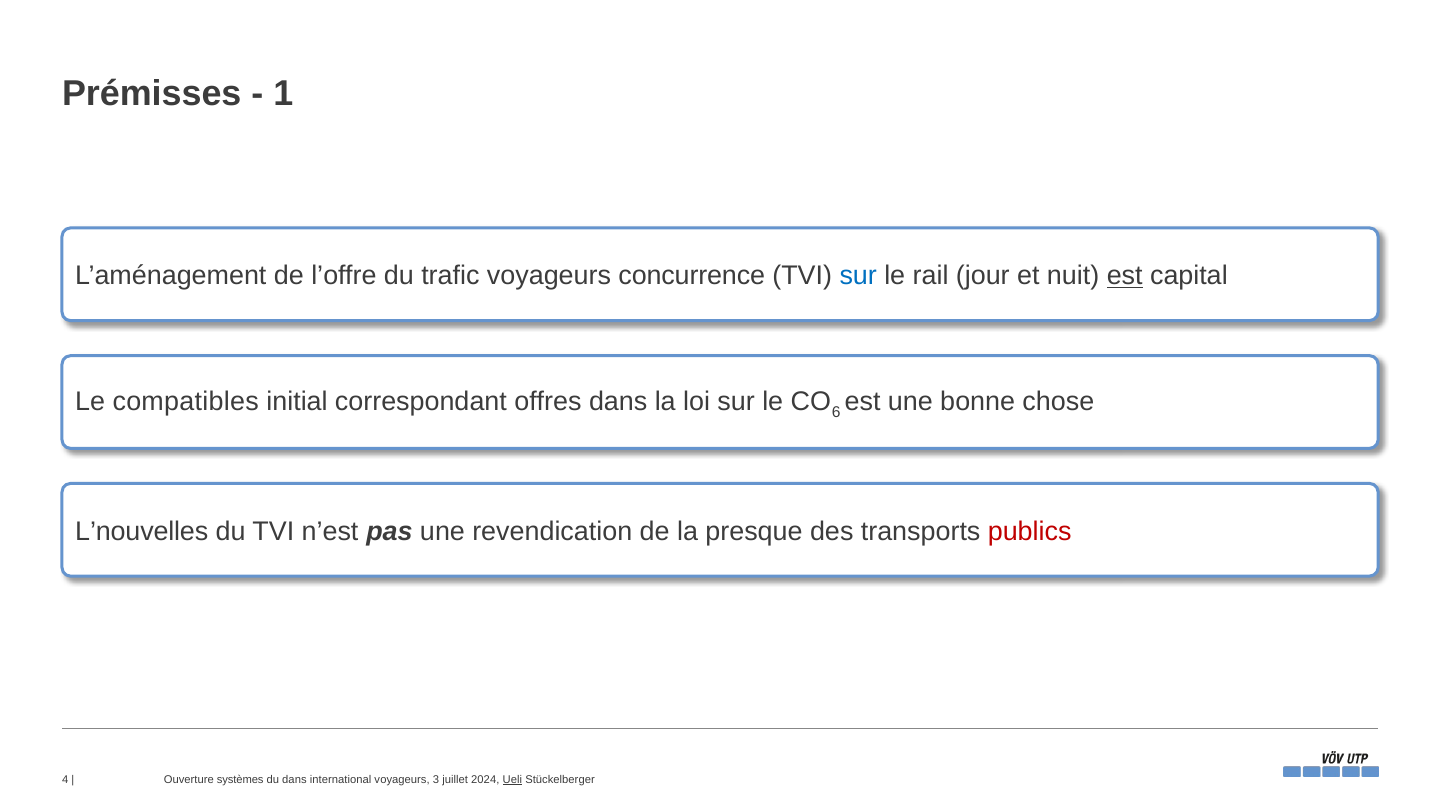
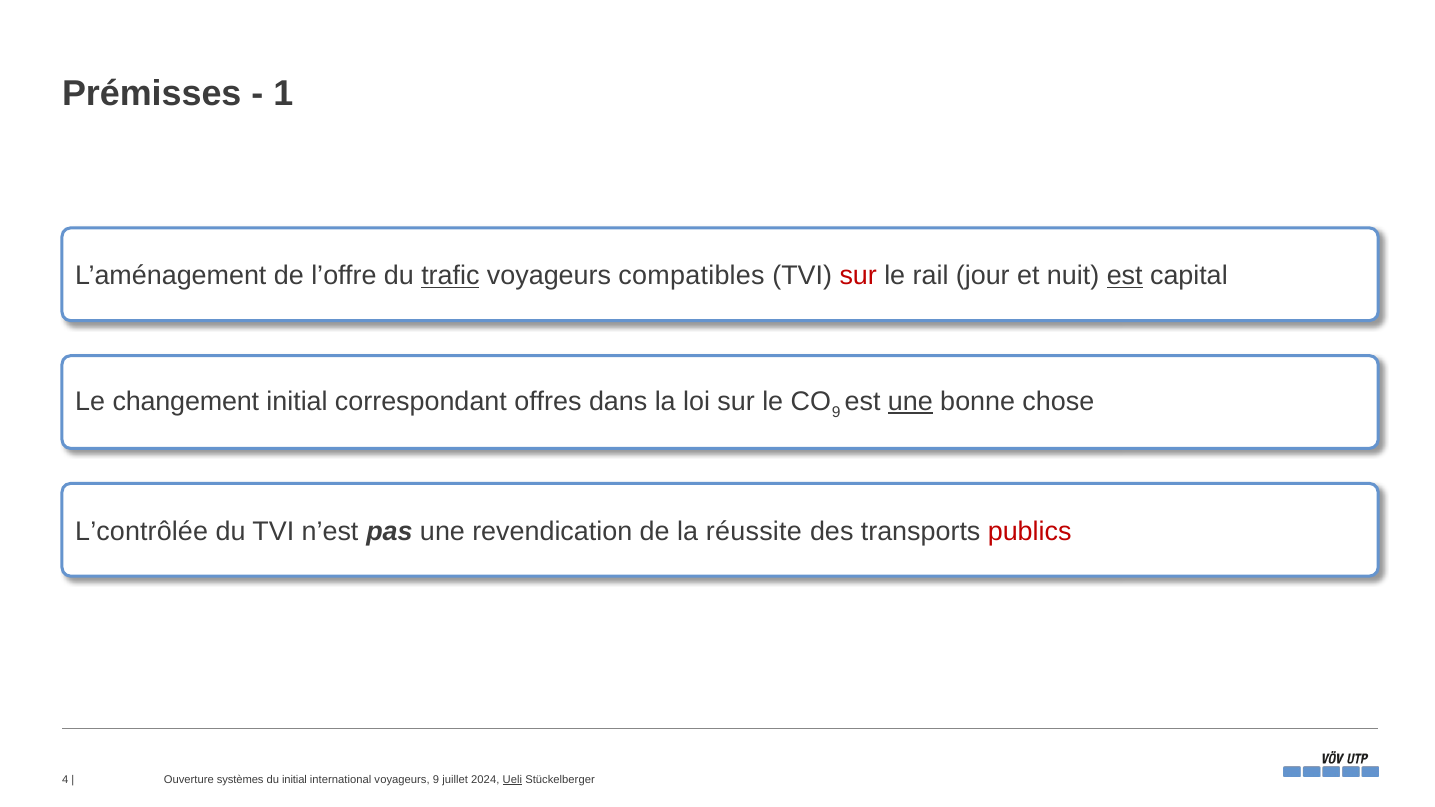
trafic underline: none -> present (450, 276)
concurrence: concurrence -> compatibles (692, 276)
sur colour: blue -> red (858, 276)
compatibles: compatibles -> changement (186, 402)
6: 6 -> 9 (836, 412)
une underline: none -> present (910, 402)
L’nouvelles: L’nouvelles -> L’contrôlée (142, 532)
presque: presque -> réussite (754, 532)
du dans: dans -> initial (295, 780)
voyageurs 3: 3 -> 9 (436, 780)
